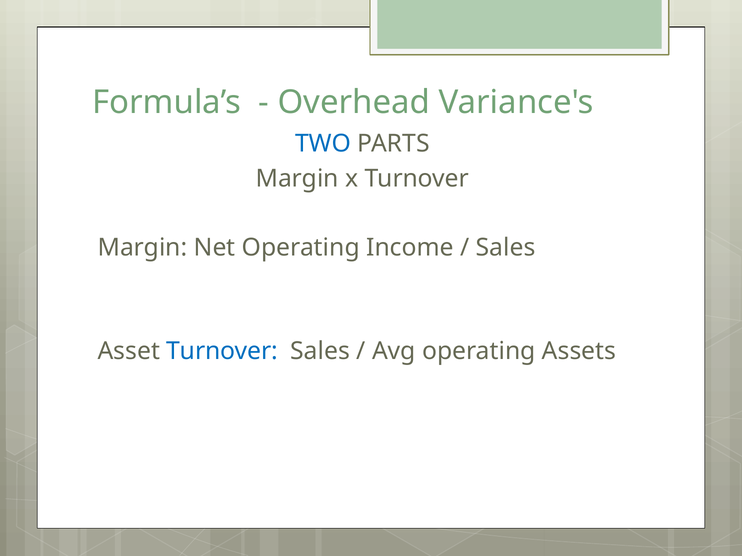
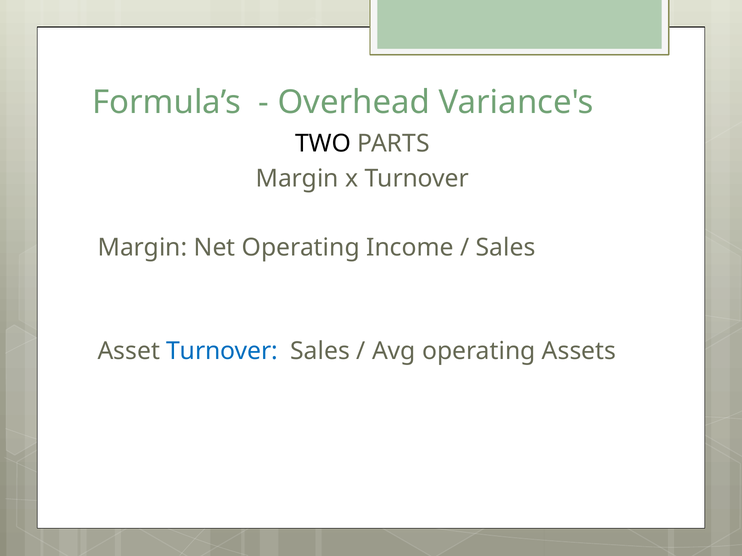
TWO colour: blue -> black (323, 144)
